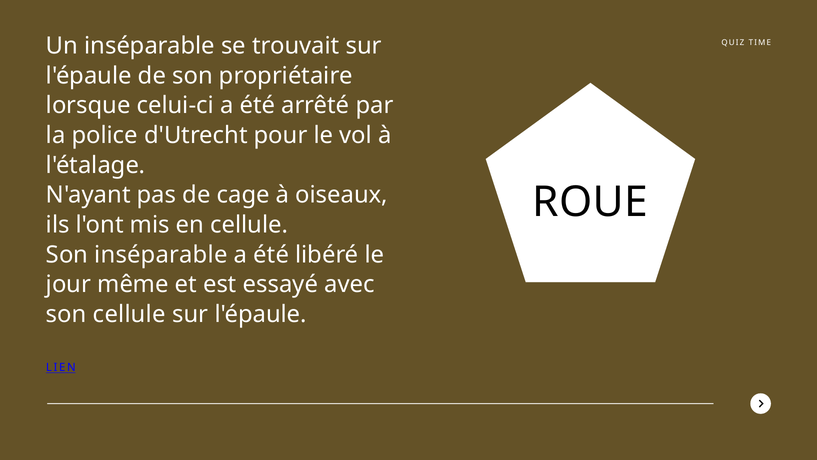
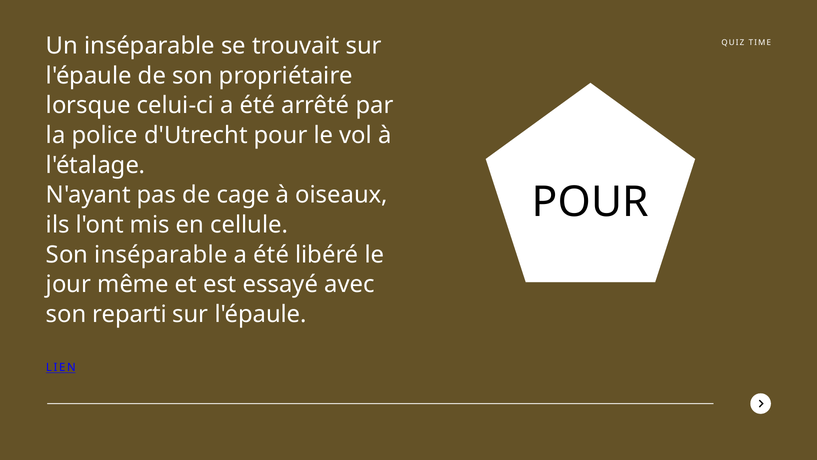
ROUE: ROUE -> POUR (590, 202)
son cellule: cellule -> reparti (130, 314)
